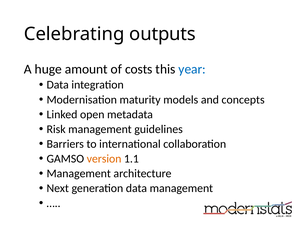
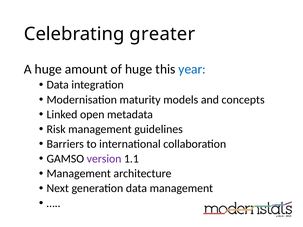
outputs: outputs -> greater (162, 34)
of costs: costs -> huge (139, 69)
version colour: orange -> purple (104, 159)
